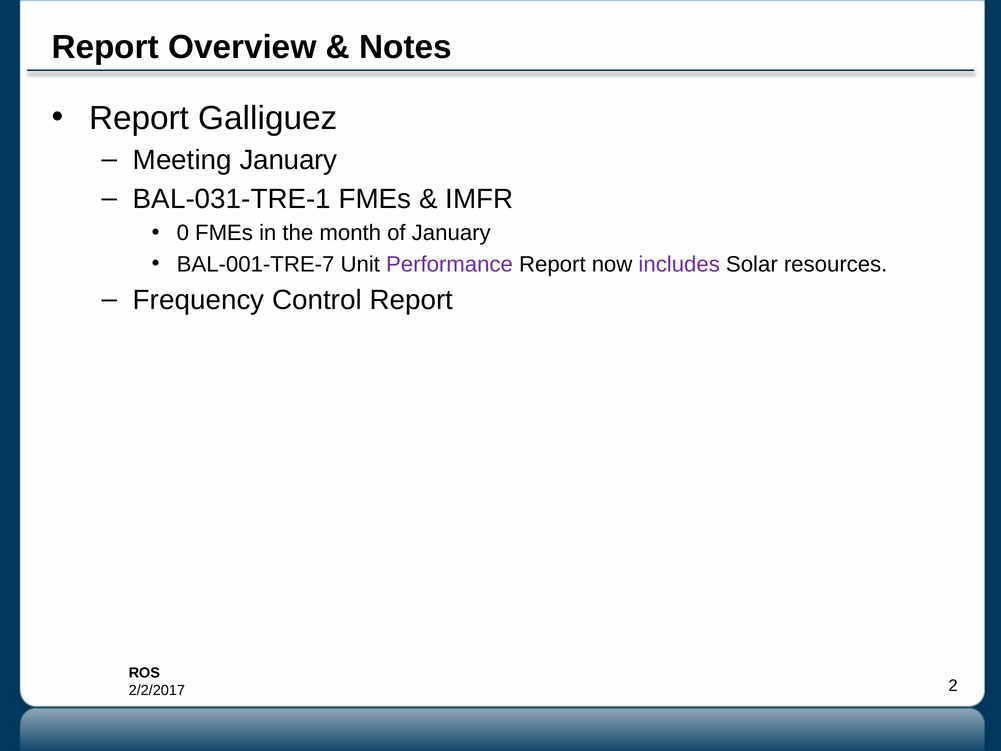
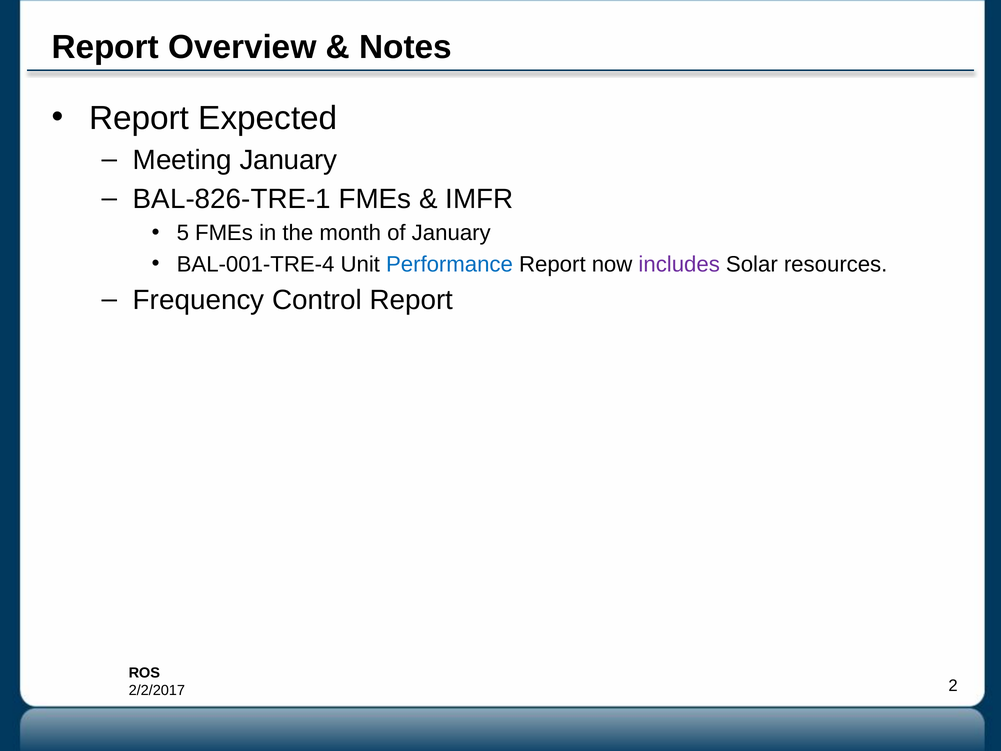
Galliguez: Galliguez -> Expected (268, 118)
BAL-031-TRE-1: BAL-031-TRE-1 -> BAL-826-TRE-1 (232, 199)
0: 0 -> 5 (183, 233)
BAL-001-TRE-7: BAL-001-TRE-7 -> BAL-001-TRE-4 (256, 264)
Performance colour: purple -> blue (449, 264)
